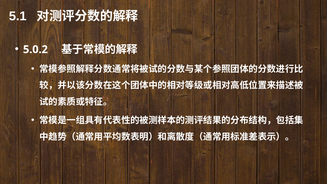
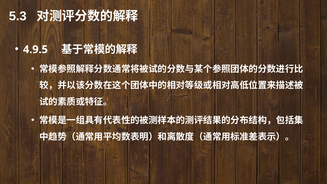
5.1: 5.1 -> 5.3 (18, 16)
5.0.2: 5.0.2 -> 4.9.5 (35, 49)
